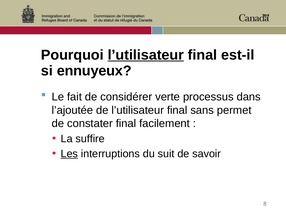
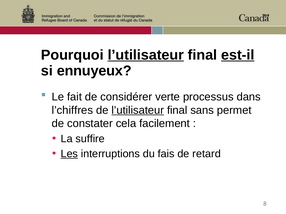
est-il underline: none -> present (238, 55)
l’ajoutée: l’ajoutée -> l’chiffres (72, 110)
l’utilisateur underline: none -> present (138, 110)
constater final: final -> cela (126, 124)
suit: suit -> fais (166, 154)
savoir: savoir -> retard (207, 154)
